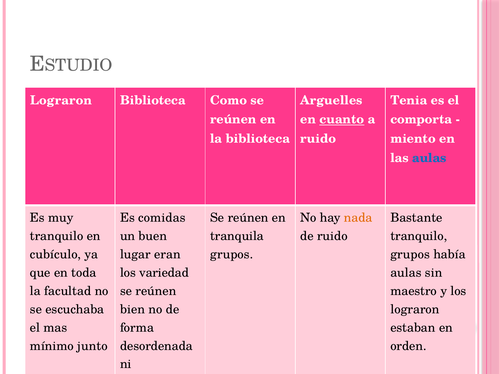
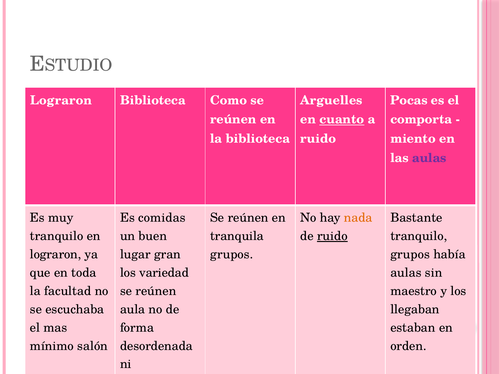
Tenia: Tenia -> Pocas (409, 100)
aulas colour: blue -> purple (429, 158)
ruido underline: none -> present (332, 236)
cubículo: cubículo -> lograron (56, 255)
eran: eran -> gran (168, 255)
bien: bien -> aula (133, 310)
lograron: lograron -> llegaban (415, 310)
junto: junto -> salón (93, 346)
